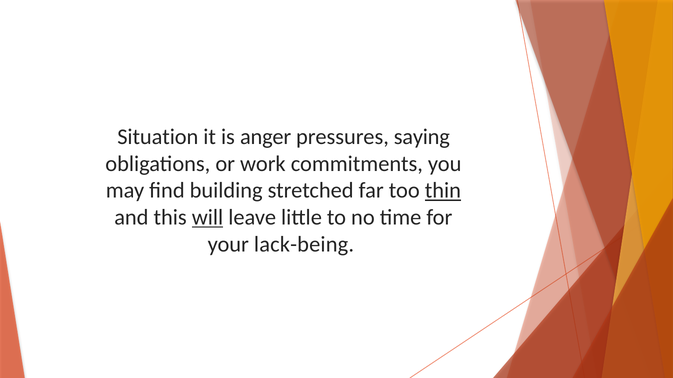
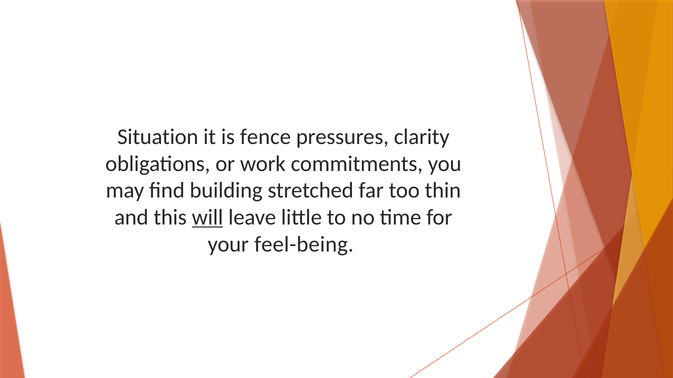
anger: anger -> fence (265, 137)
saying: saying -> clarity (422, 137)
thin underline: present -> none (443, 191)
lack-being: lack-being -> feel-being (304, 245)
